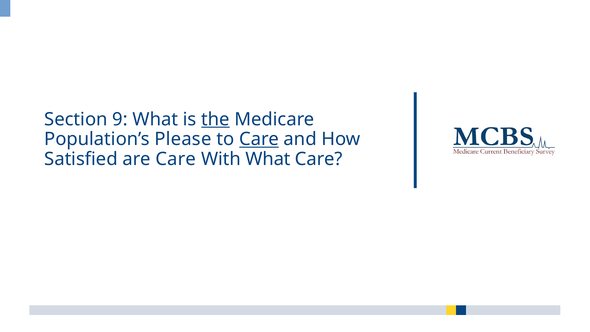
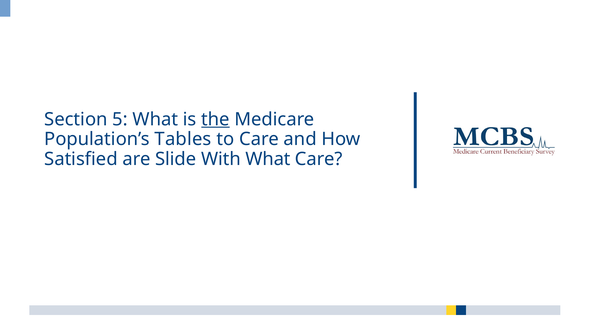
9: 9 -> 5 (120, 119)
Please: Please -> Tables (183, 139)
Care underline: present -> none (259, 139)
are Care: Care -> Slide (176, 159)
